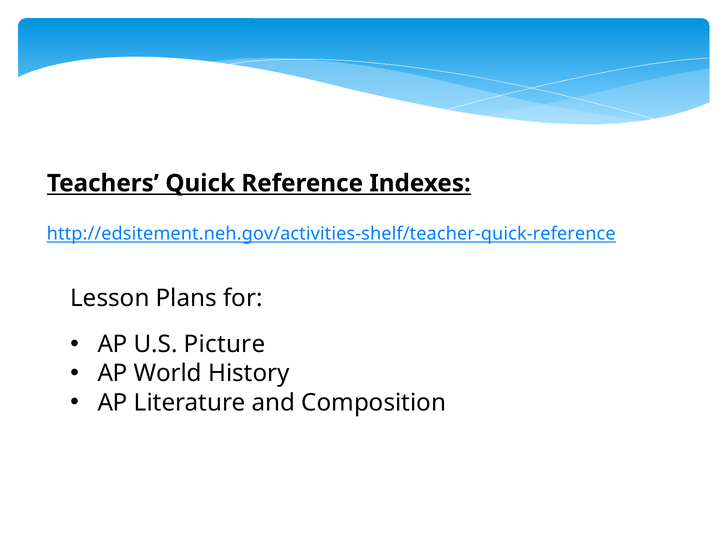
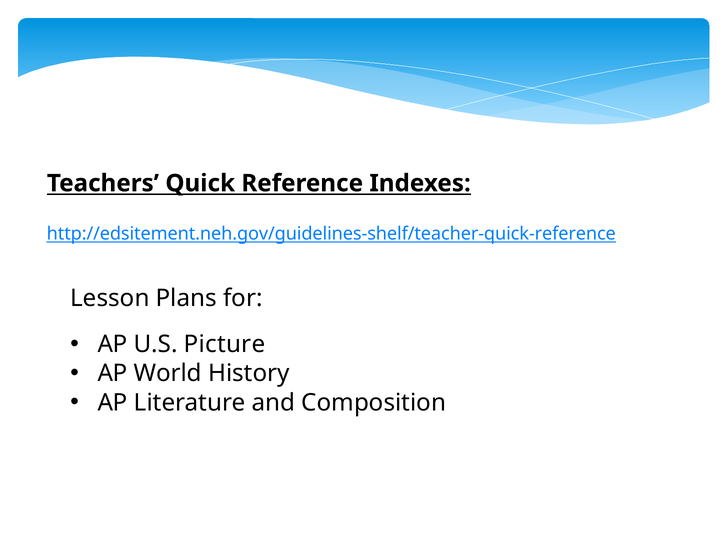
http://edsitement.neh.gov/activities-shelf/teacher-quick-reference: http://edsitement.neh.gov/activities-shelf/teacher-quick-reference -> http://edsitement.neh.gov/guidelines-shelf/teacher-quick-reference (331, 234)
